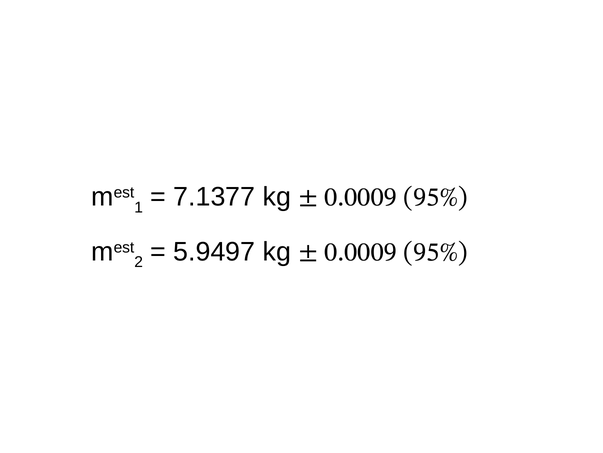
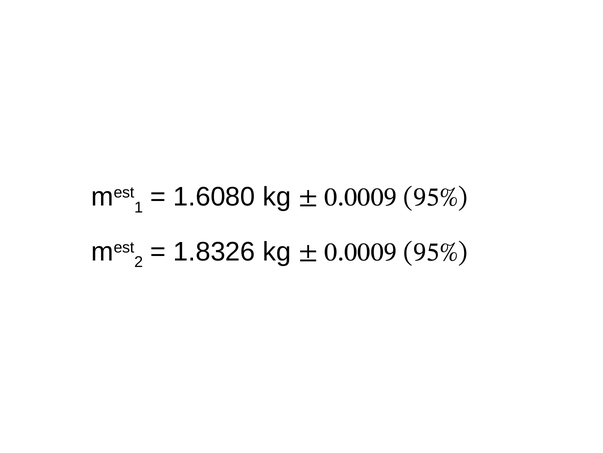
7.1377: 7.1377 -> 1.6080 (214, 197)
5.9497: 5.9497 -> 1.8326 (214, 251)
